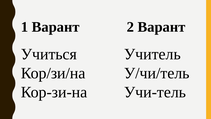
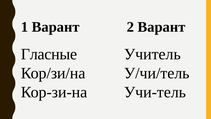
Учиться: Учиться -> Гласные (49, 54)
